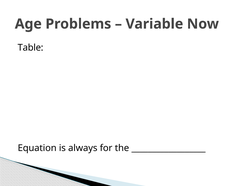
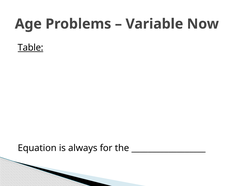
Table underline: none -> present (30, 47)
